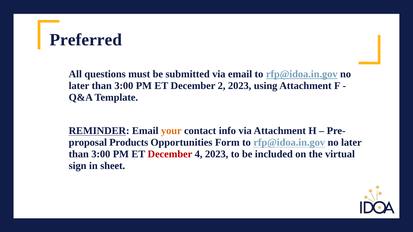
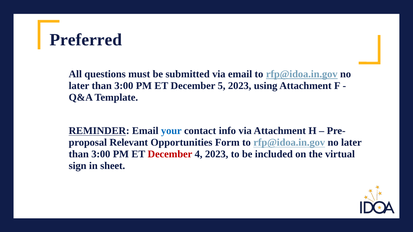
2: 2 -> 5 (222, 86)
your colour: orange -> blue (171, 131)
Products: Products -> Relevant (129, 143)
